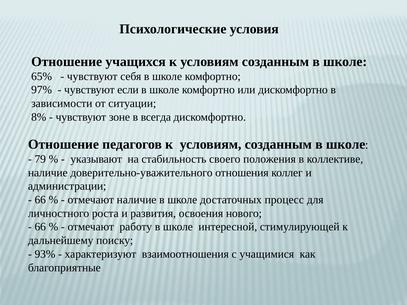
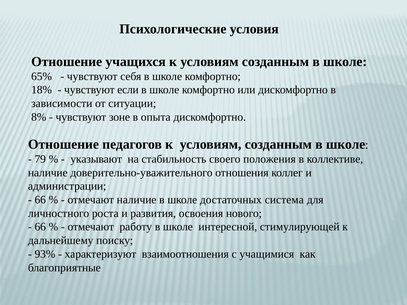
97%: 97% -> 18% (42, 90)
всегда: всегда -> опыта (156, 117)
процесс: процесс -> система (284, 200)
